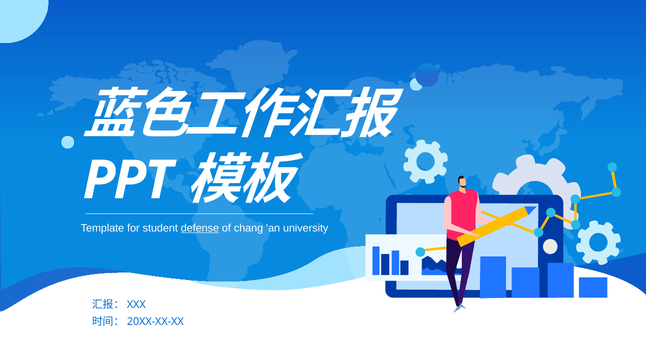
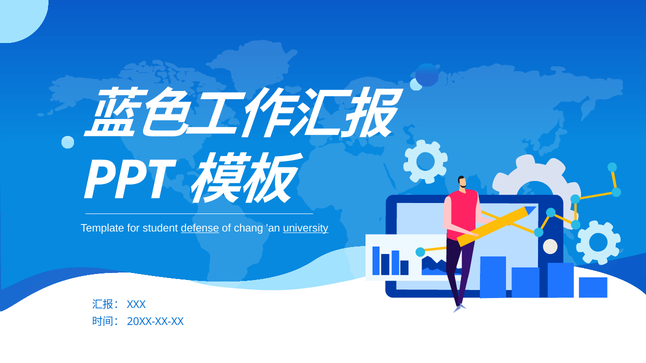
university underline: none -> present (306, 228)
